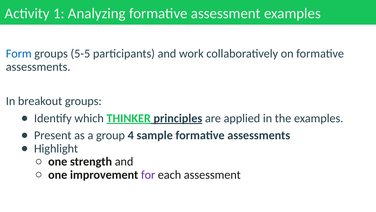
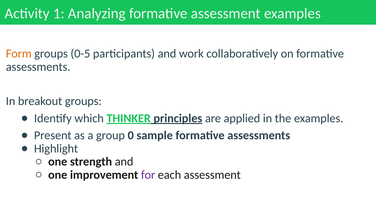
Form colour: blue -> orange (19, 54)
5-5: 5-5 -> 0-5 (80, 54)
4: 4 -> 0 (131, 135)
